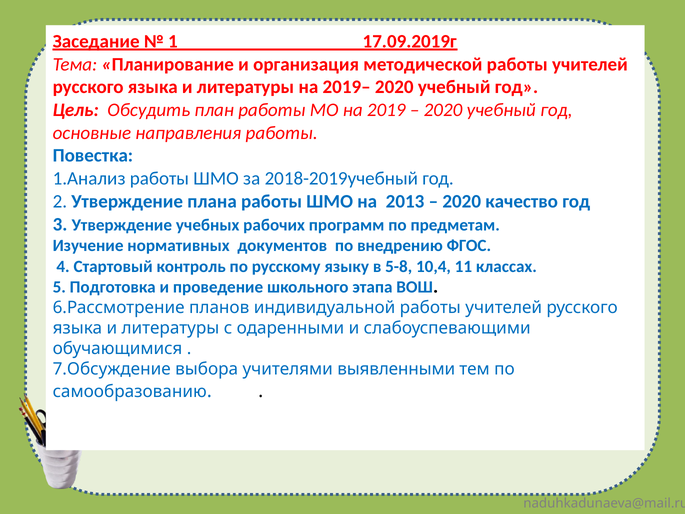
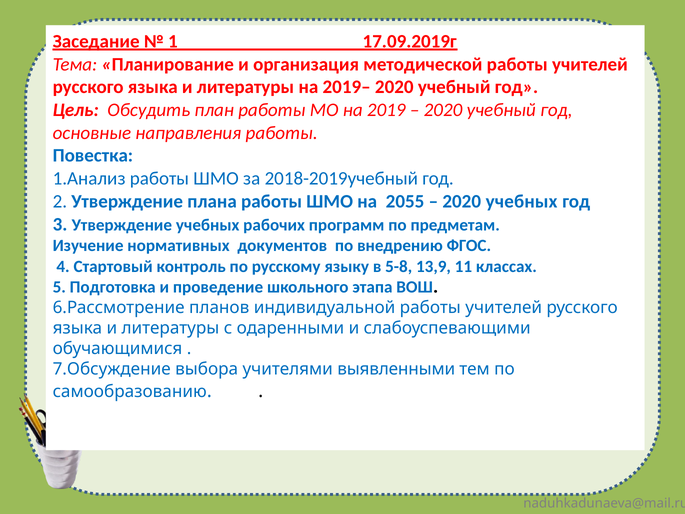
2013: 2013 -> 2055 (405, 201)
2020 качество: качество -> учебных (522, 201)
10,4: 10,4 -> 13,9 (433, 266)
